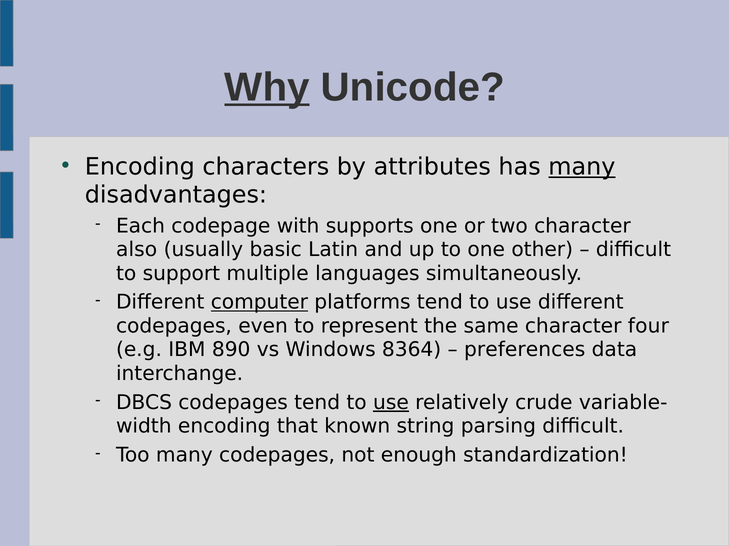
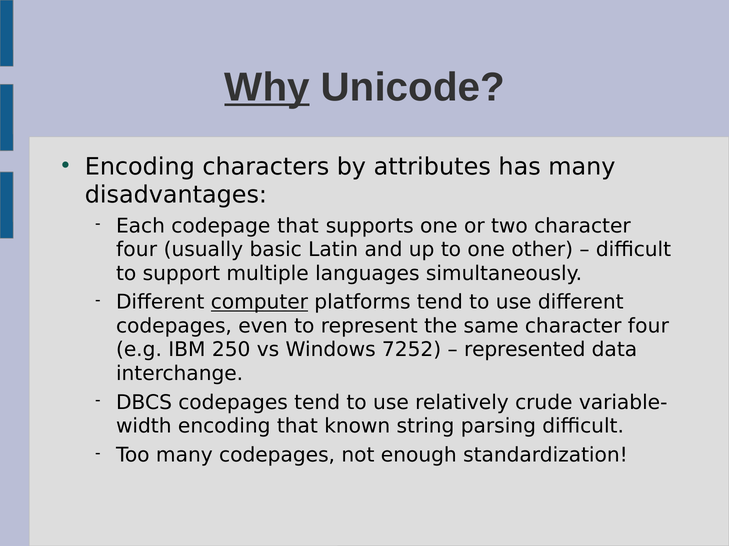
many underline: present -> none (582, 167)
codepage with: with -> that (298, 226)
also: also -> four (137, 250)
890: 890 -> 250 (231, 350)
8364: 8364 -> 7252 (412, 350)
preferences: preferences -> represented (525, 350)
use underline: present -> none (391, 403)
